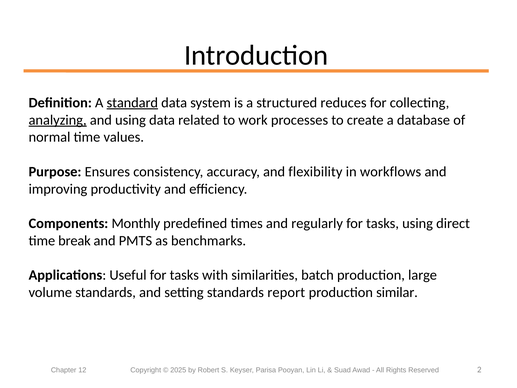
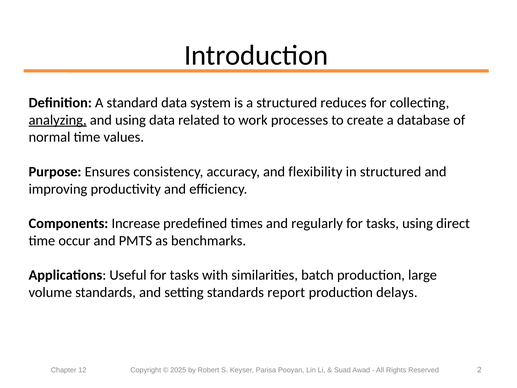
standard underline: present -> none (132, 103)
in workflows: workflows -> structured (391, 172)
Monthly: Monthly -> Increase (136, 223)
break: break -> occur (74, 241)
similar: similar -> delays (397, 292)
